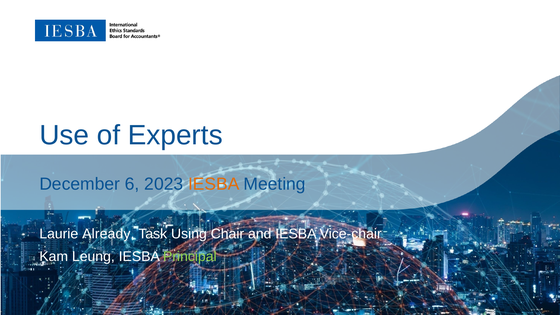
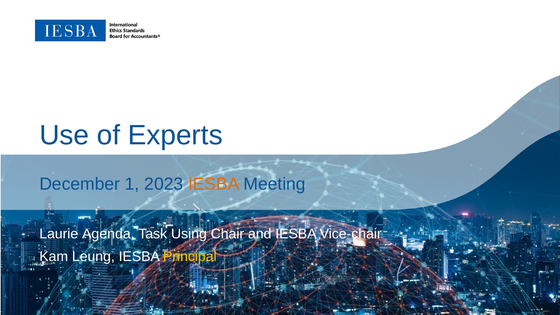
6: 6 -> 1 (132, 184)
Already: Already -> Agenda (108, 234)
Principal colour: light green -> yellow (190, 257)
